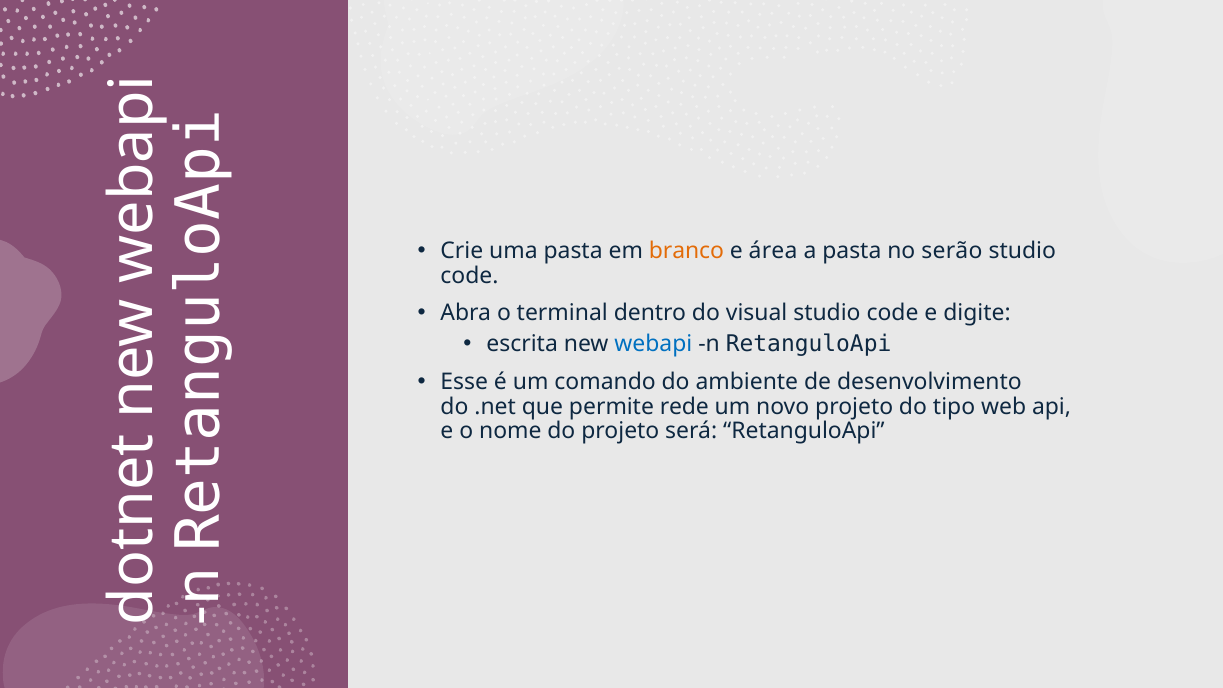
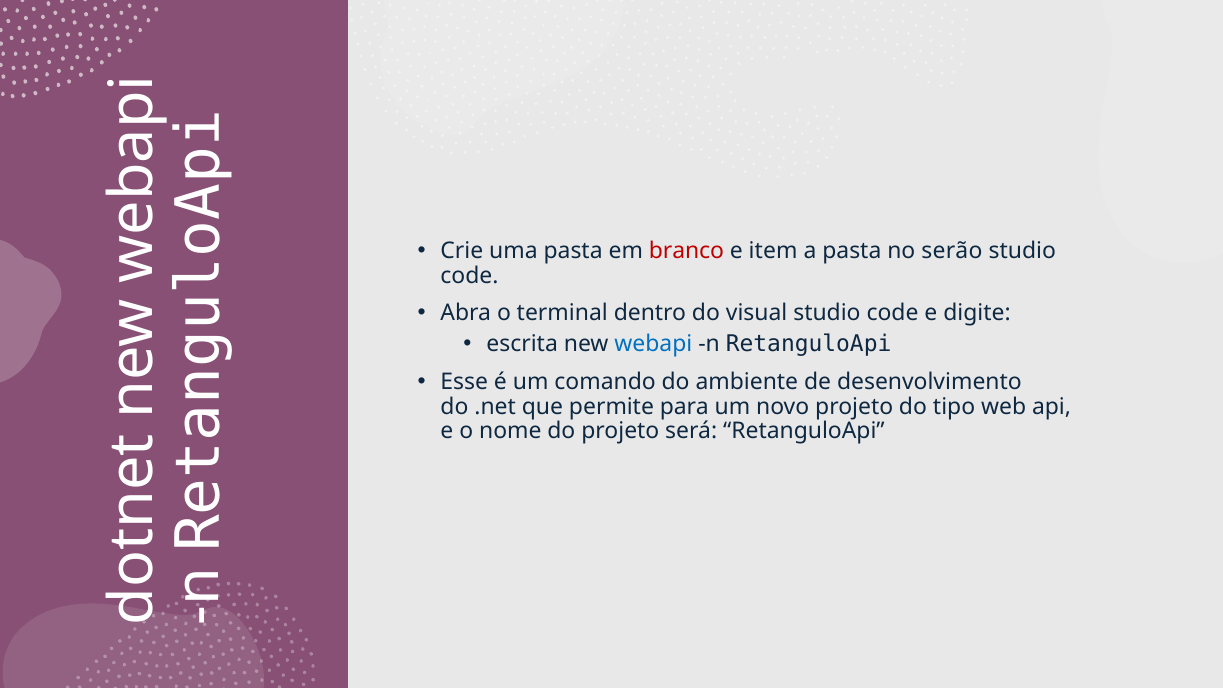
branco colour: orange -> red (686, 251)
área: área -> item (773, 251)
rede: rede -> para (684, 407)
